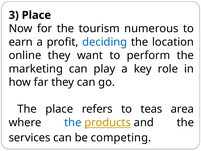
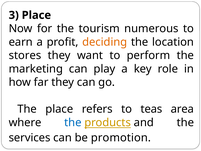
deciding colour: blue -> orange (105, 42)
online: online -> stores (25, 55)
competing: competing -> promotion (121, 138)
